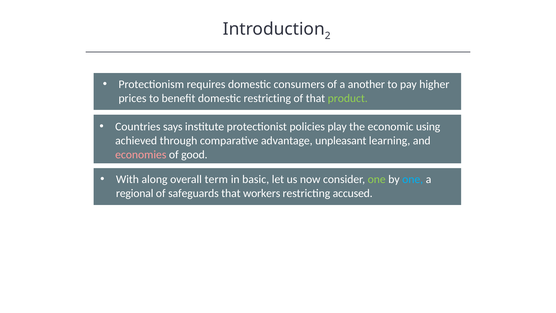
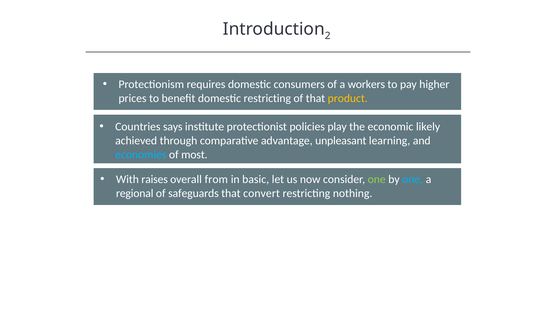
another: another -> workers (366, 84)
product colour: light green -> yellow (348, 98)
using: using -> likely (428, 127)
economies colour: pink -> light blue (141, 155)
good: good -> most (194, 155)
along: along -> raises (155, 179)
term: term -> from (216, 179)
workers: workers -> convert (262, 193)
accused: accused -> nothing (353, 193)
